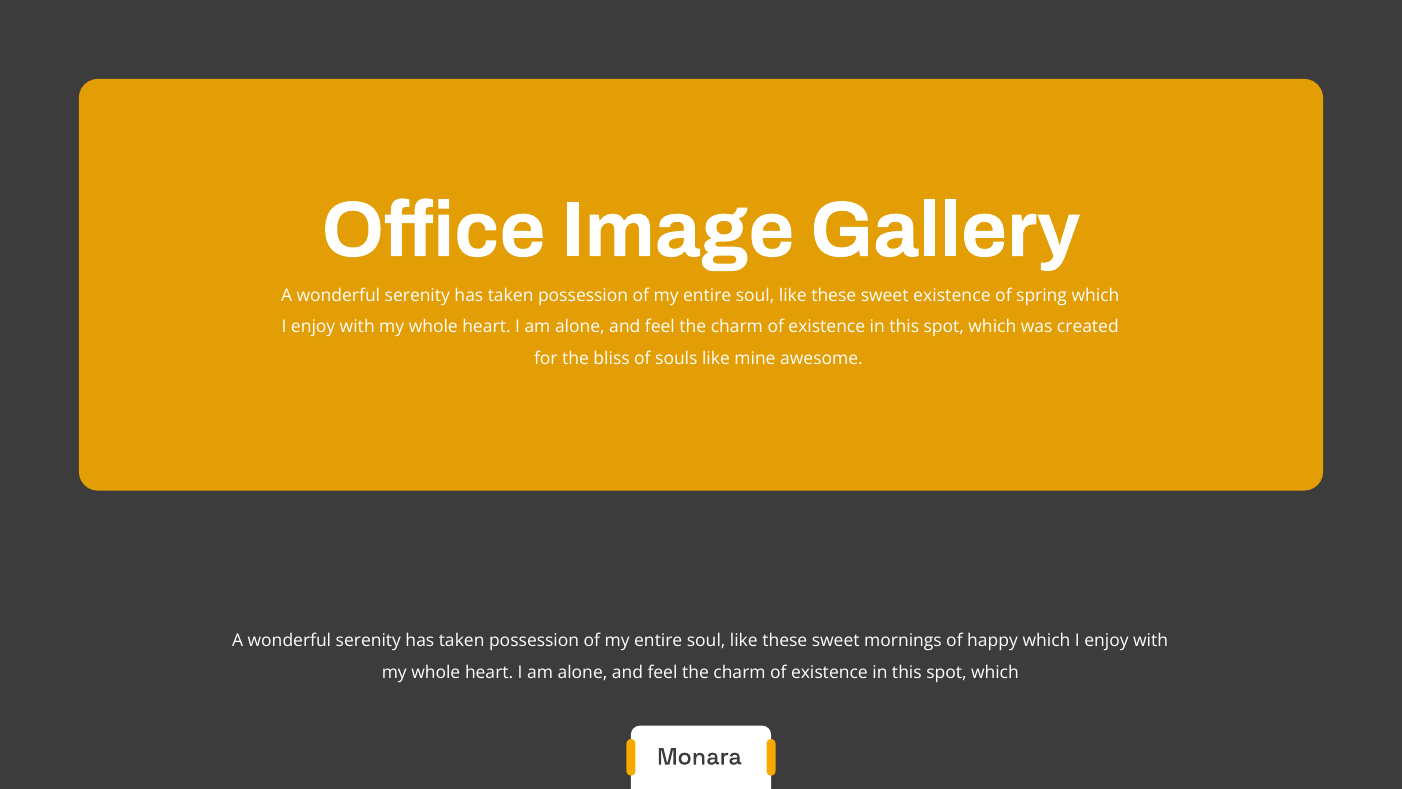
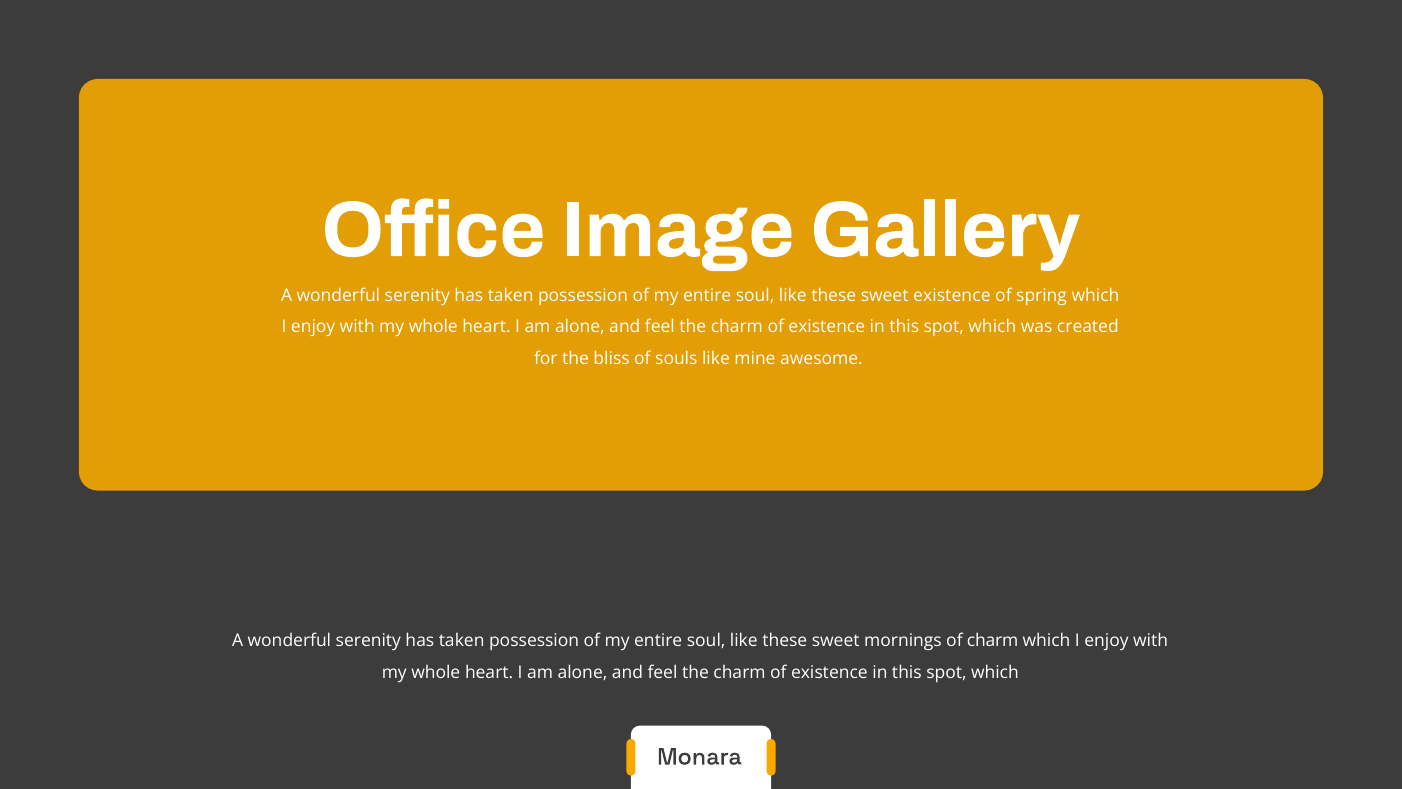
of happy: happy -> charm (993, 641)
